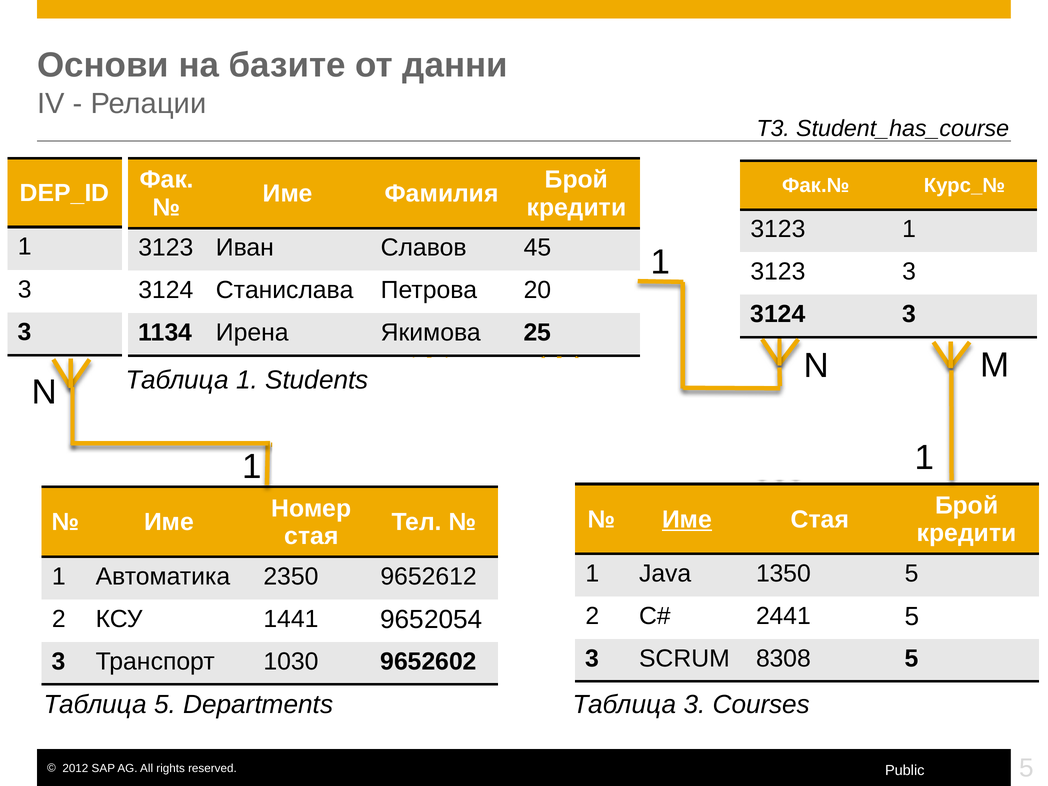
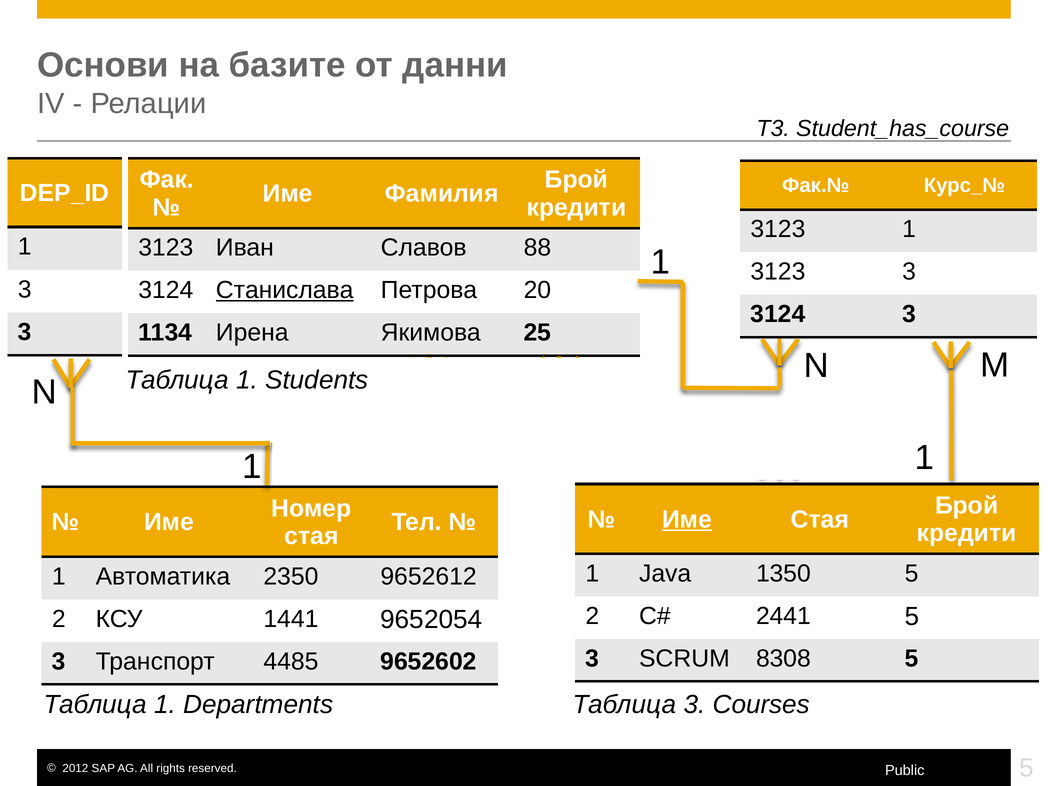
45: 45 -> 88 (537, 248)
Станислава underline: none -> present (285, 290)
1030: 1030 -> 4485 (291, 661)
5: 5 -> 1 (165, 705)
